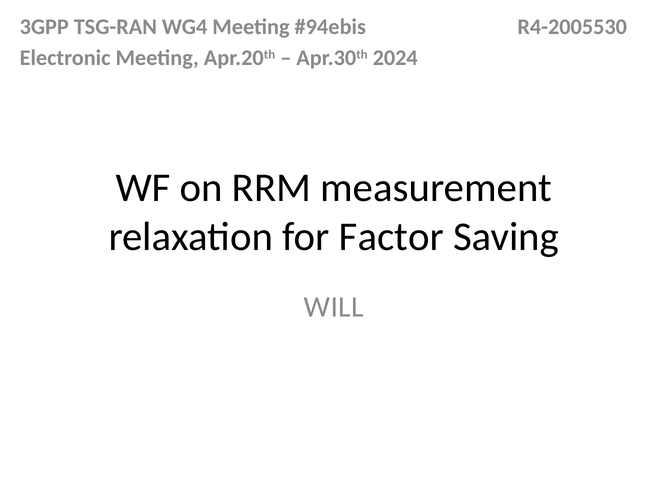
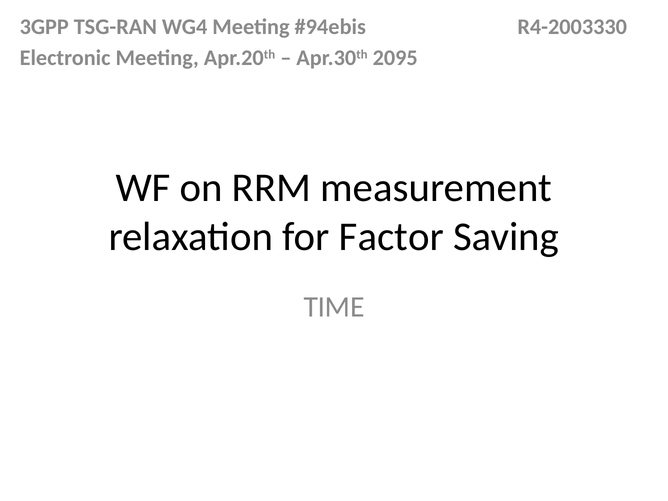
R4-2005530: R4-2005530 -> R4-2003330 (572, 27)
2024: 2024 -> 2095 (395, 58)
WILL: WILL -> TIME (334, 307)
